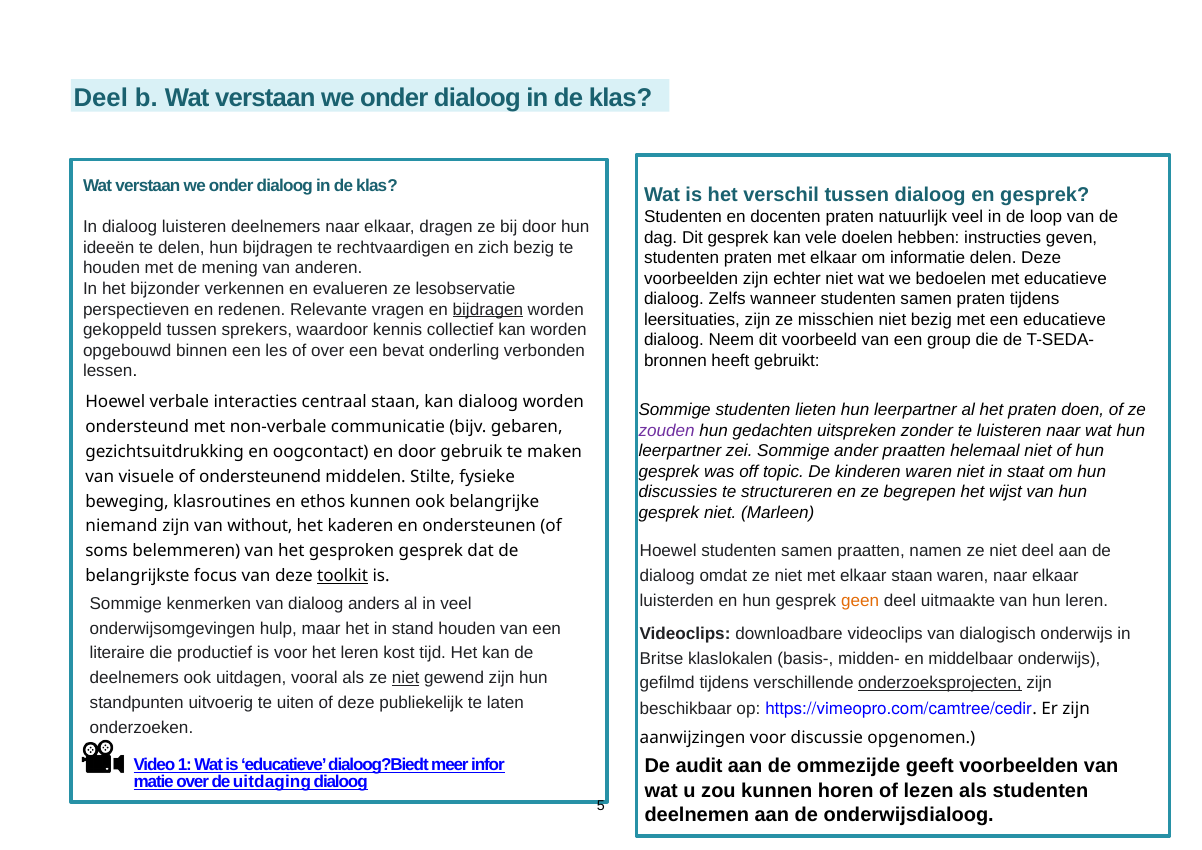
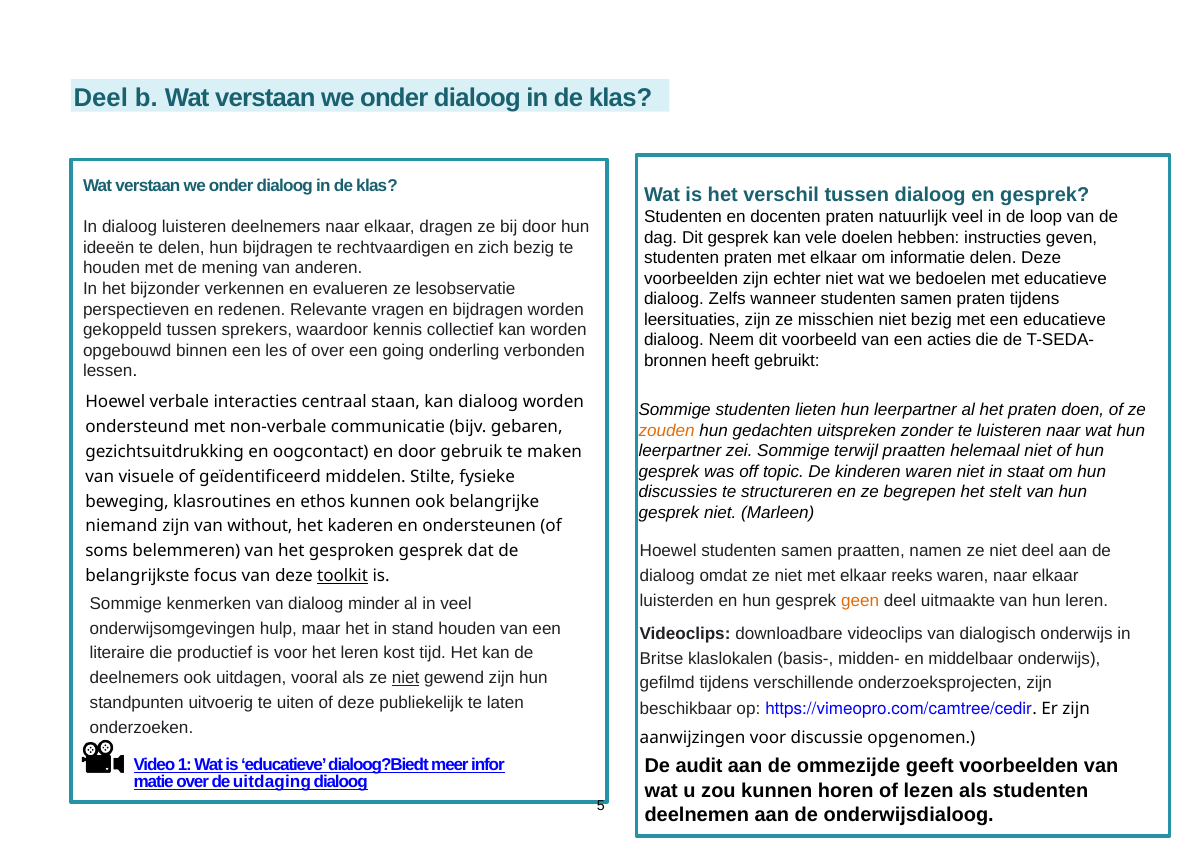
bijdragen underline: present -> none (488, 309)
group: group -> acties (949, 340)
bevat: bevat -> going (403, 351)
zouden colour: purple -> orange (667, 431)
ander: ander -> terwijl (856, 451)
ondersteunend: ondersteunend -> geïdentificeerd (260, 477)
wijst: wijst -> stelt (1005, 492)
elkaar staan: staan -> reeks (912, 576)
anders: anders -> minder (374, 604)
onderzoeksprojecten underline: present -> none (940, 683)
